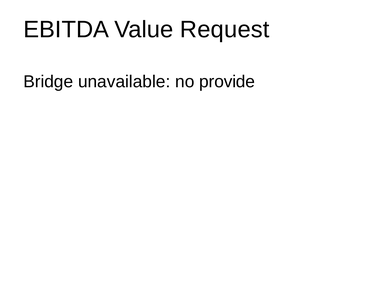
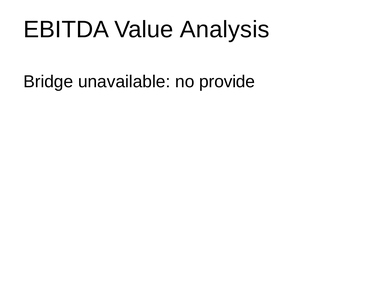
Request: Request -> Analysis (225, 30)
